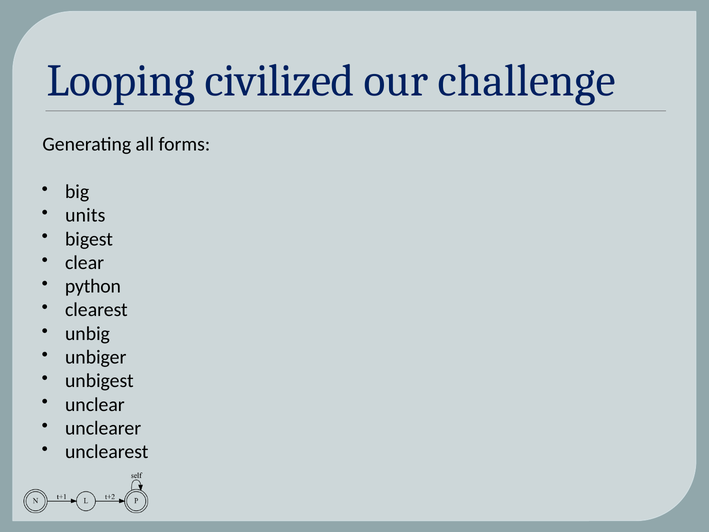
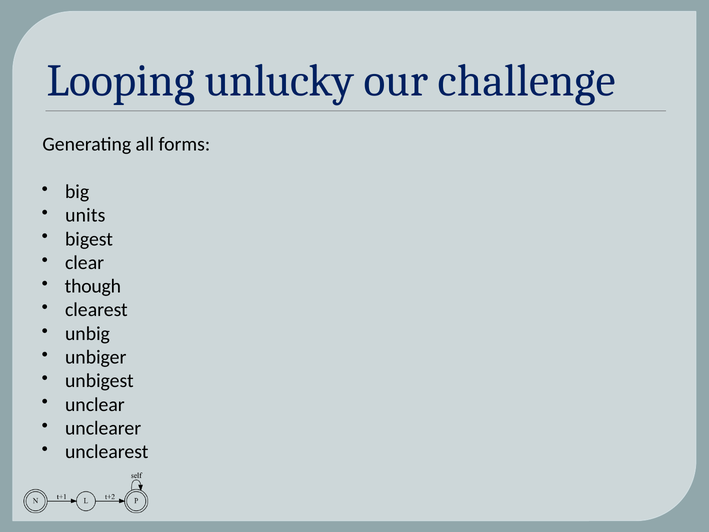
civilized: civilized -> unlucky (279, 81)
python: python -> though (93, 286)
